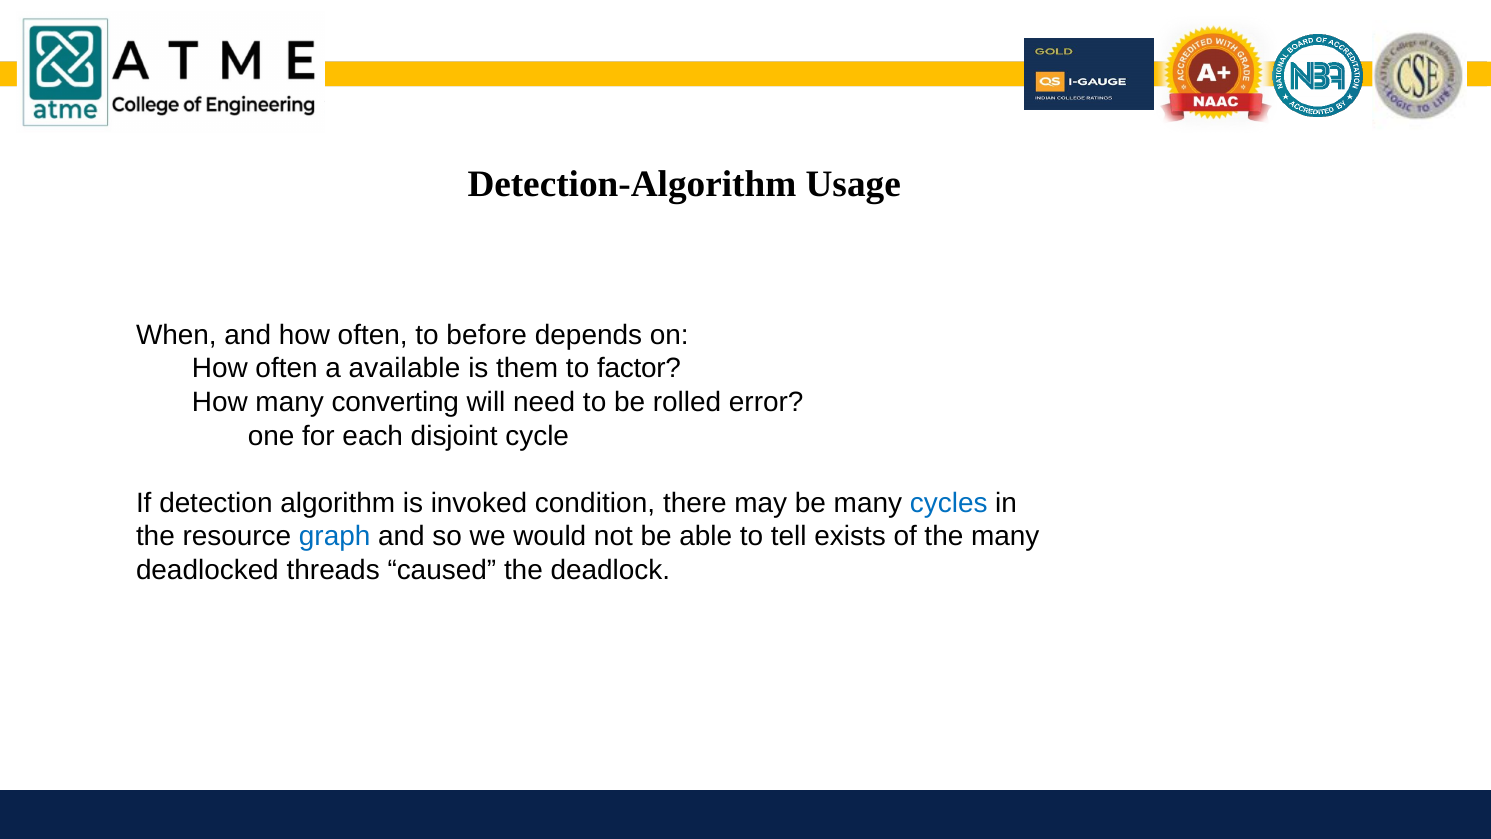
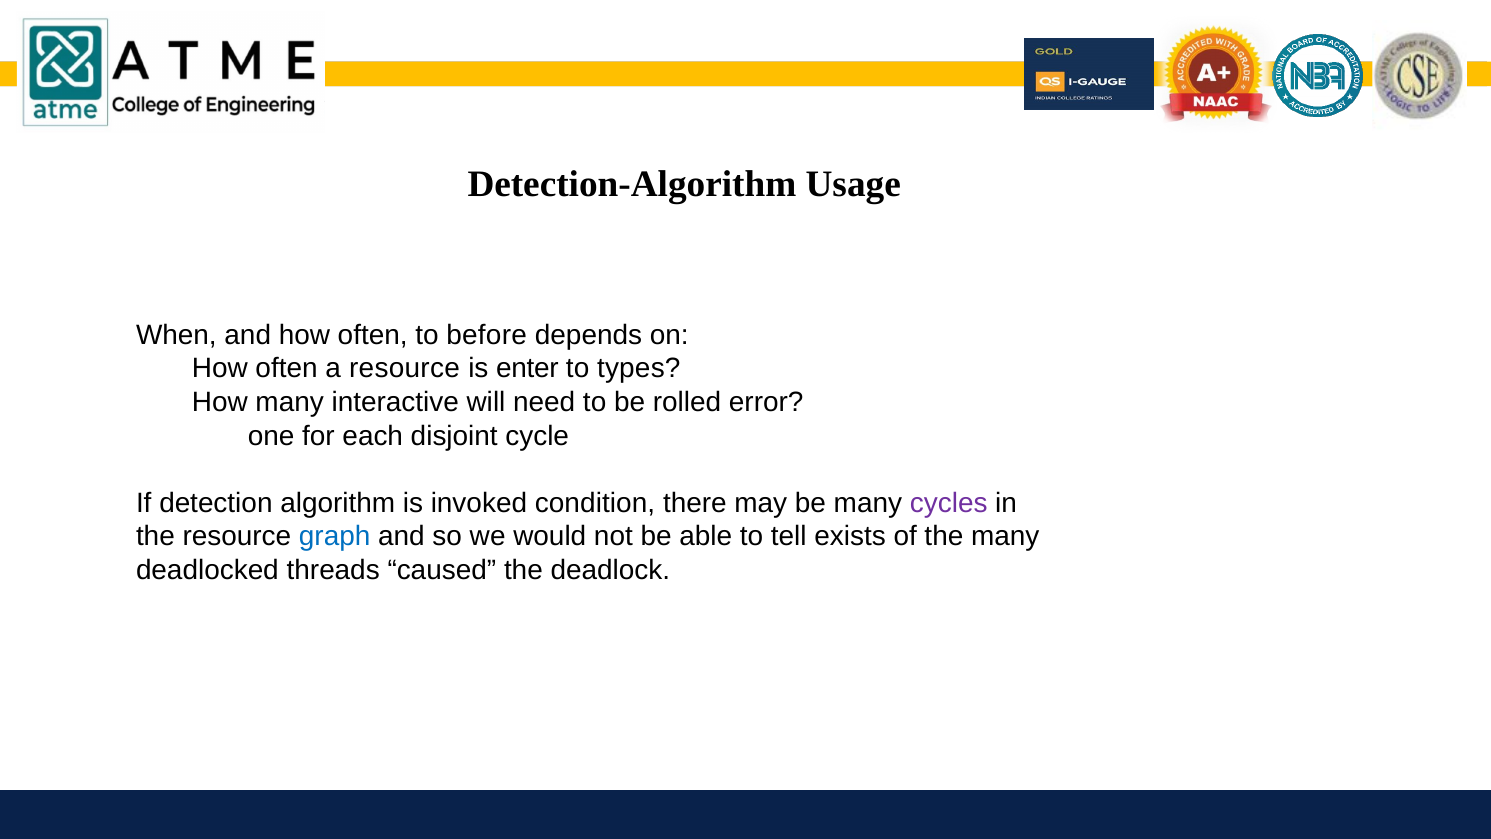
a available: available -> resource (404, 369)
them: them -> enter (527, 369)
factor: factor -> types (639, 369)
converting: converting -> interactive (395, 402)
cycles colour: blue -> purple (949, 503)
